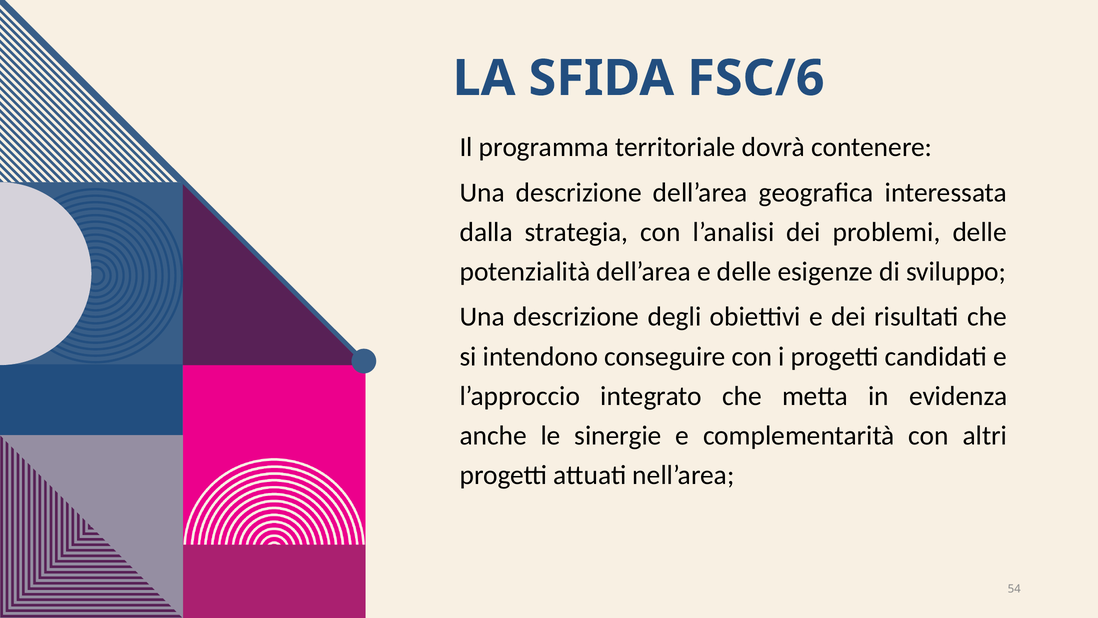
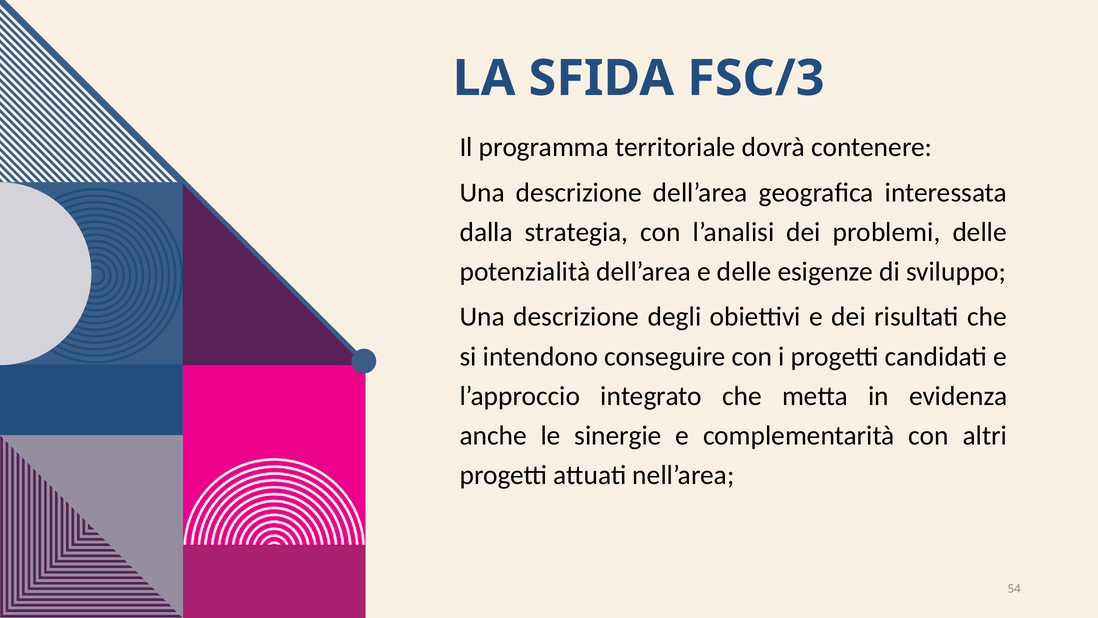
FSC/6: FSC/6 -> FSC/3 (756, 78)
